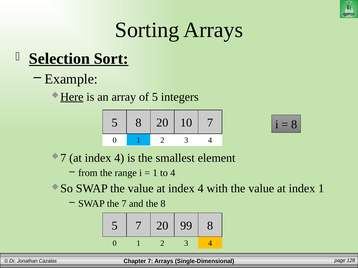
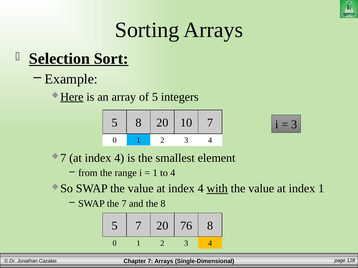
8: 8 -> 3 (294, 125)
with underline: none -> present (217, 189)
99: 99 -> 76 (186, 226)
